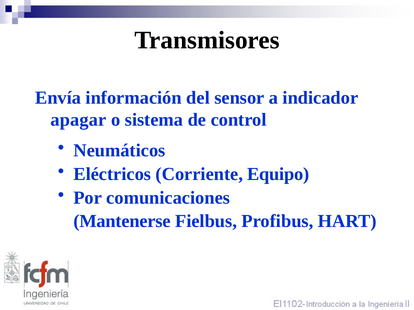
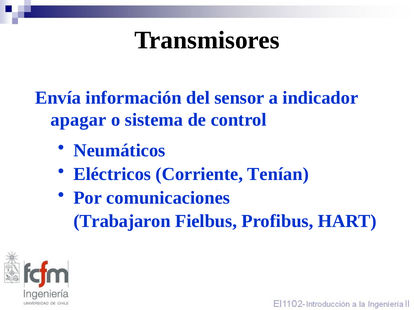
Equipo: Equipo -> Tenían (278, 174)
Mantenerse: Mantenerse -> Trabajaron (122, 222)
